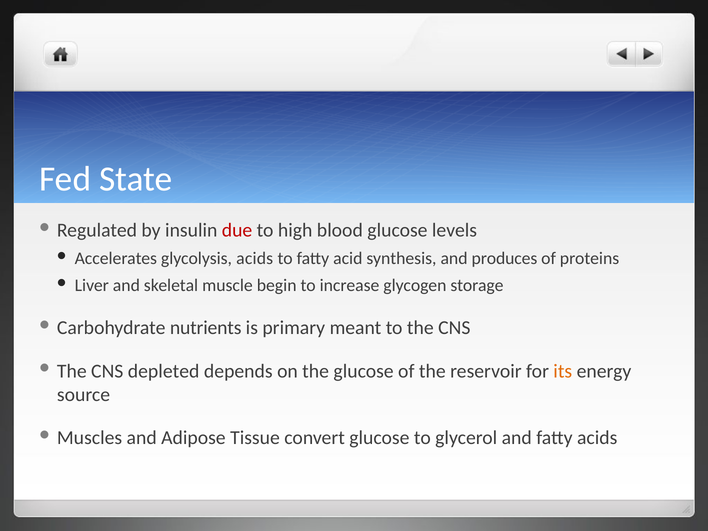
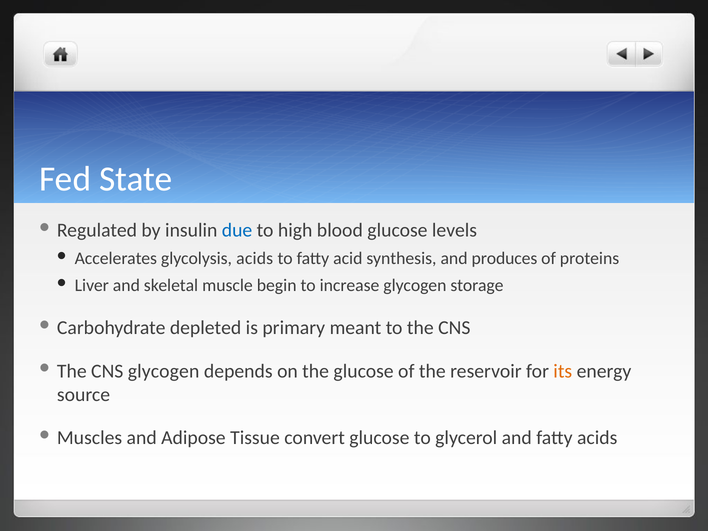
due colour: red -> blue (237, 230)
nutrients: nutrients -> depleted (206, 328)
CNS depleted: depleted -> glycogen (164, 371)
